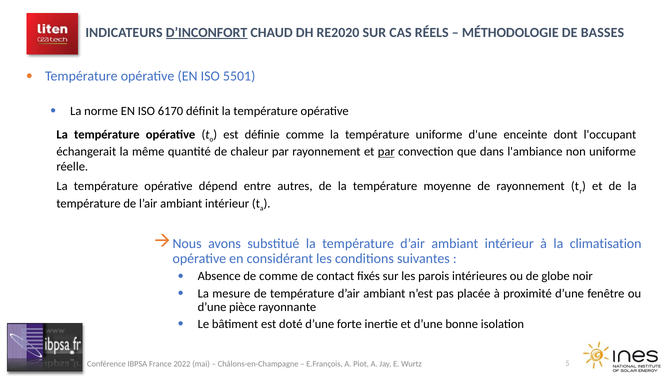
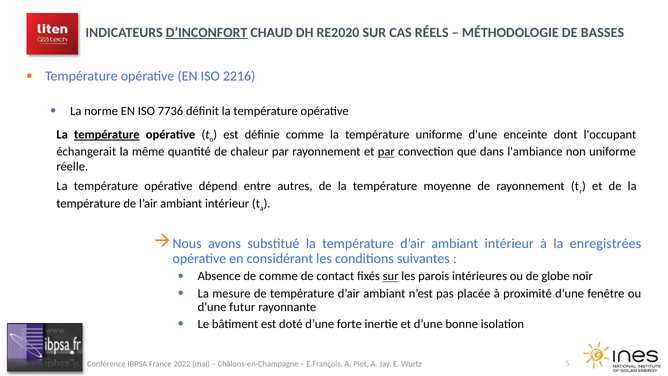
5501: 5501 -> 2216 (239, 76)
6170: 6170 -> 7736 (171, 111)
température underline: none -> present (107, 135)
climatisation: climatisation -> enregistrées (606, 243)
sur underline: none -> present (391, 276)
pièce: pièce -> futur (242, 307)
